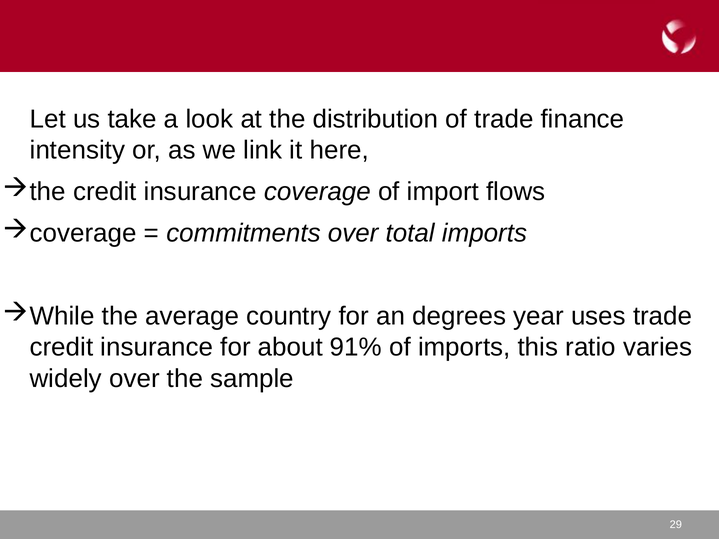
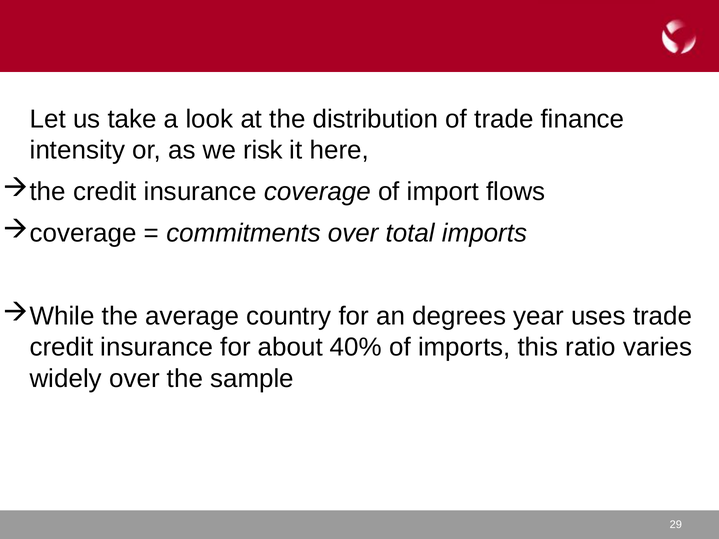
link: link -> risk (263, 150)
91%: 91% -> 40% (356, 347)
